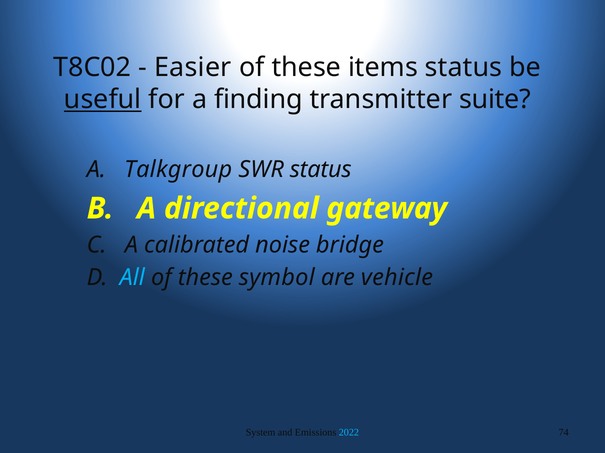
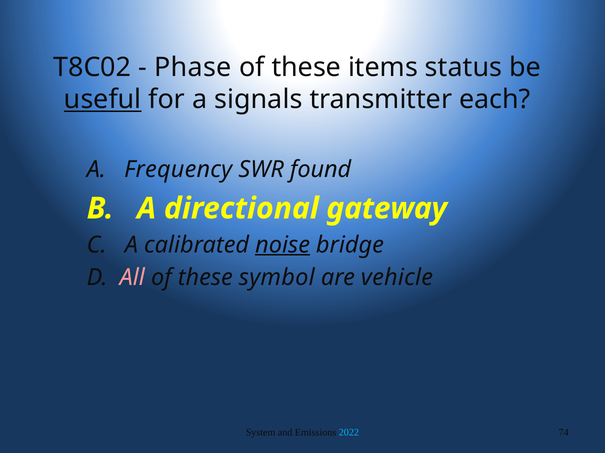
Easier: Easier -> Phase (193, 67)
finding: finding -> signals (258, 100)
suite: suite -> each (495, 100)
Talkgroup: Talkgroup -> Frequency (178, 170)
SWR status: status -> found (321, 170)
noise underline: none -> present (283, 245)
All colour: light blue -> pink (132, 278)
